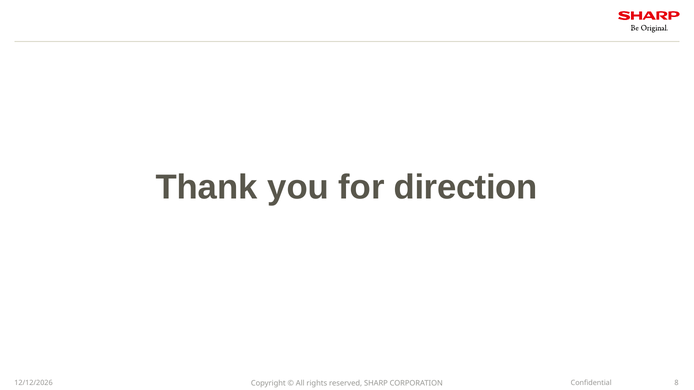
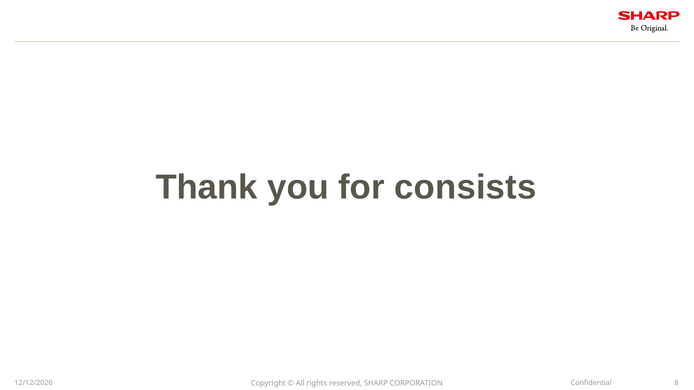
direction: direction -> consists (465, 188)
